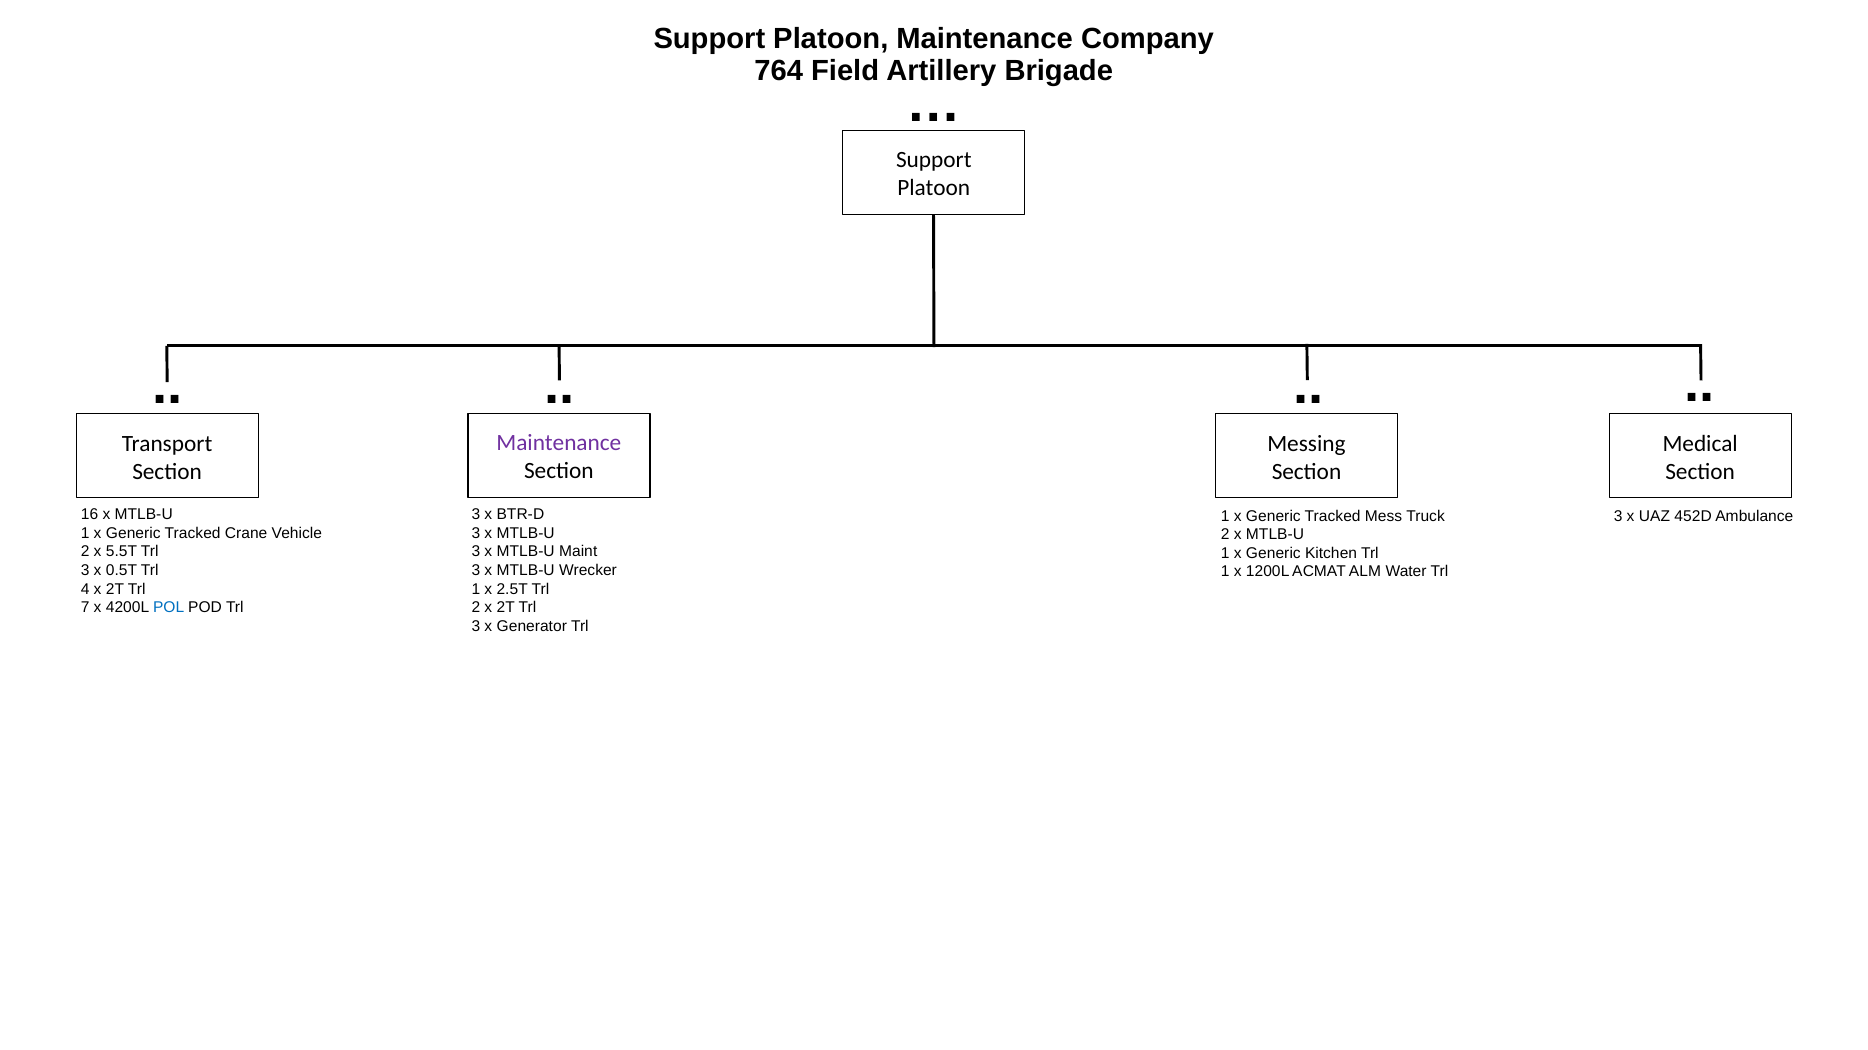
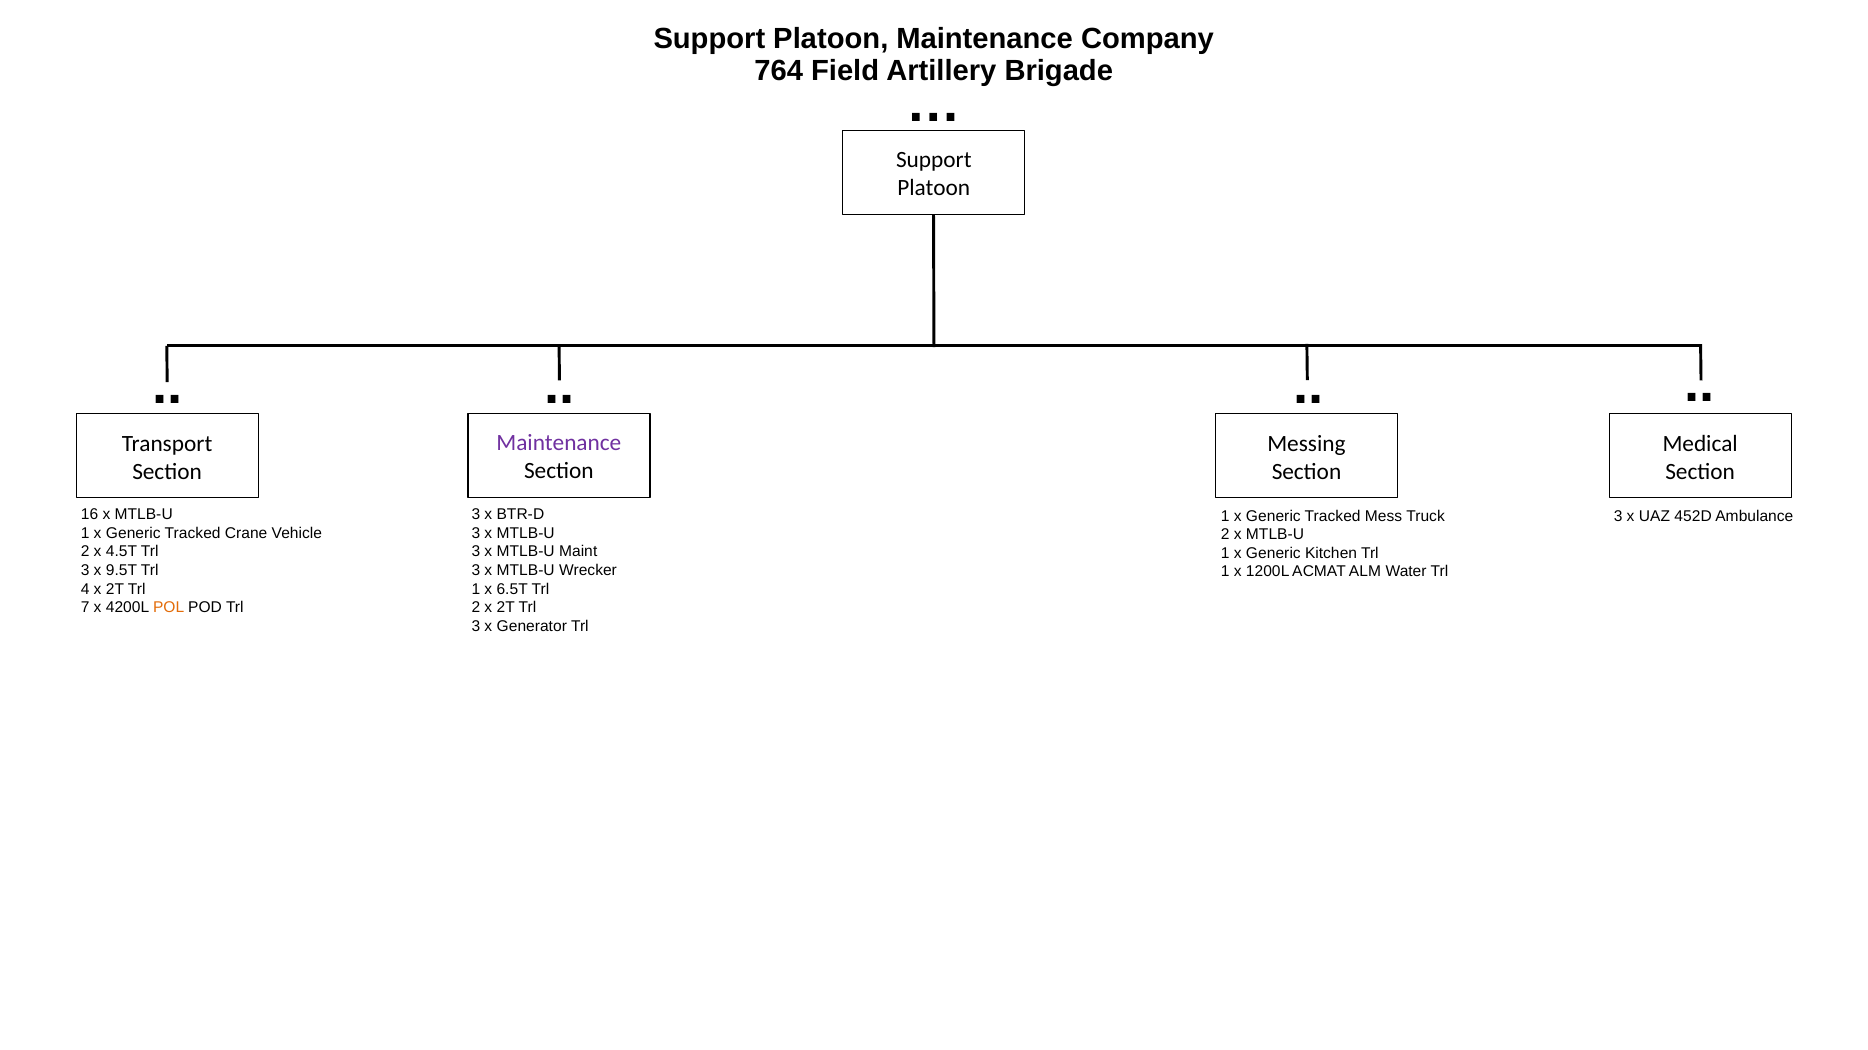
5.5T: 5.5T -> 4.5T (121, 552)
0.5T: 0.5T -> 9.5T (121, 571)
2.5T: 2.5T -> 6.5T (512, 590)
POL colour: blue -> orange (169, 608)
